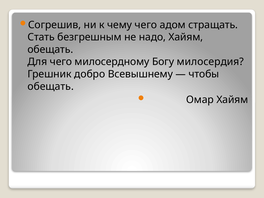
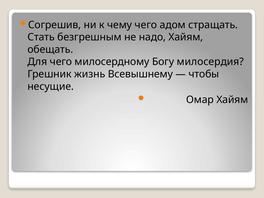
добро: добро -> жизнь (90, 74)
обещать: обещать -> несущие (51, 86)
